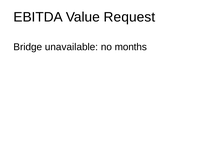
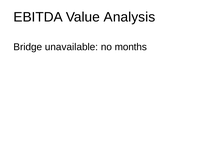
Request: Request -> Analysis (129, 17)
